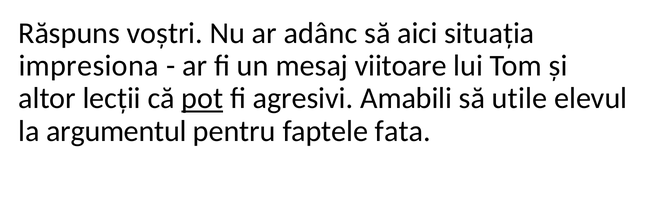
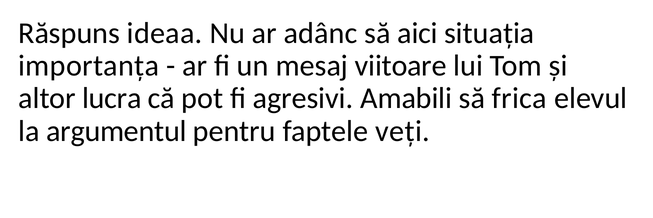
voștri: voștri -> ideaa (165, 33)
impresiona: impresiona -> importanța (89, 66)
lecții: lecții -> lucra (112, 98)
pot underline: present -> none (202, 98)
utile: utile -> frica (519, 98)
fata: fata -> veți (403, 131)
